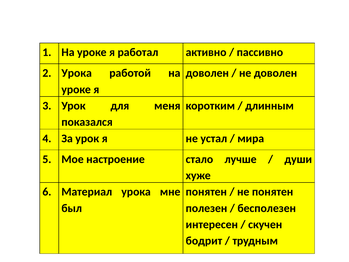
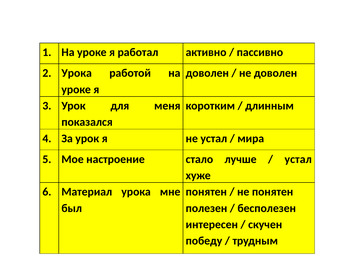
души: души -> устал (298, 159)
бодрит: бодрит -> победу (204, 241)
